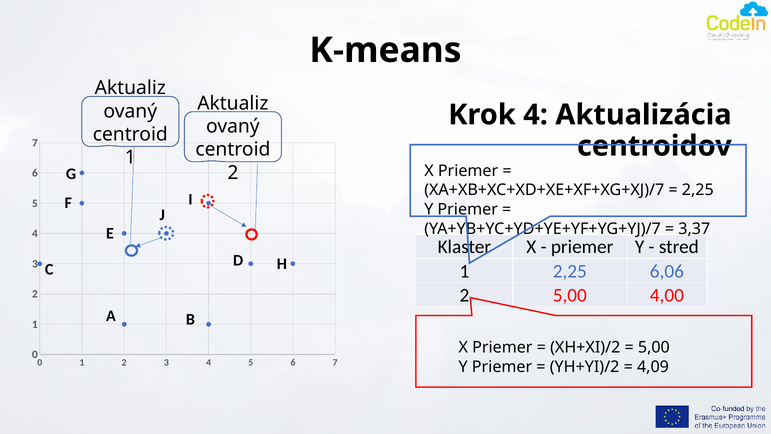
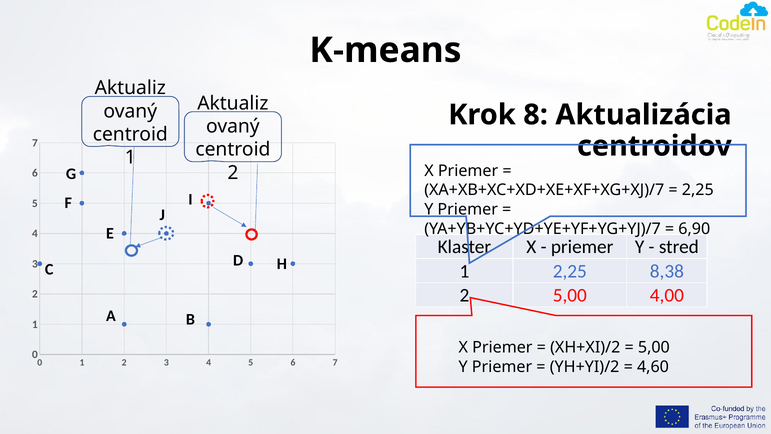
Krok 4: 4 -> 8 (536, 115)
3,37: 3,37 -> 6,90 (694, 229)
6,06: 6,06 -> 8,38 (667, 271)
4,09: 4,09 -> 4,60 (653, 367)
